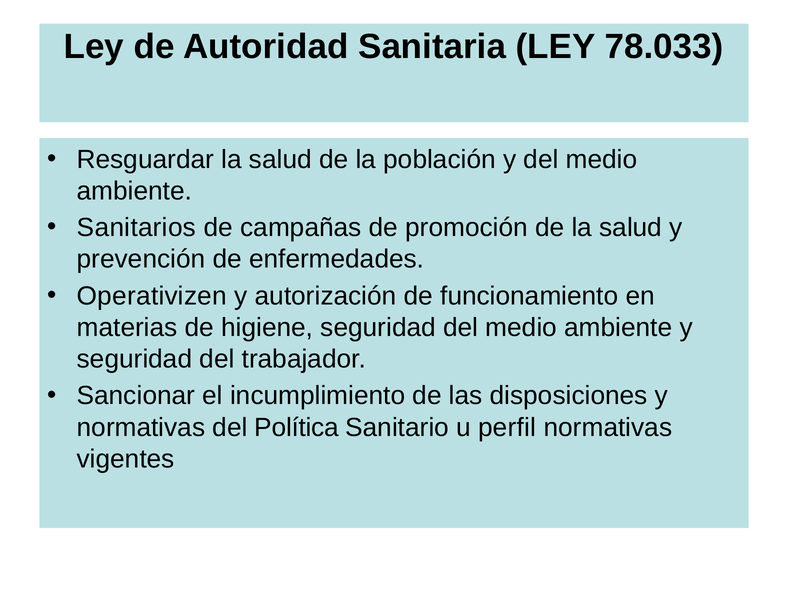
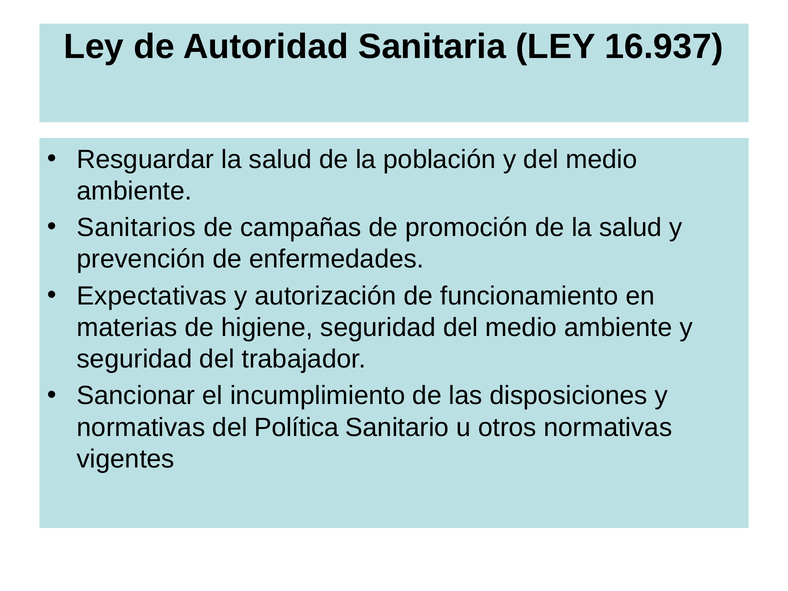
78.033: 78.033 -> 16.937 (664, 46)
Operativizen: Operativizen -> Expectativas (152, 296)
perfil: perfil -> otros (507, 427)
